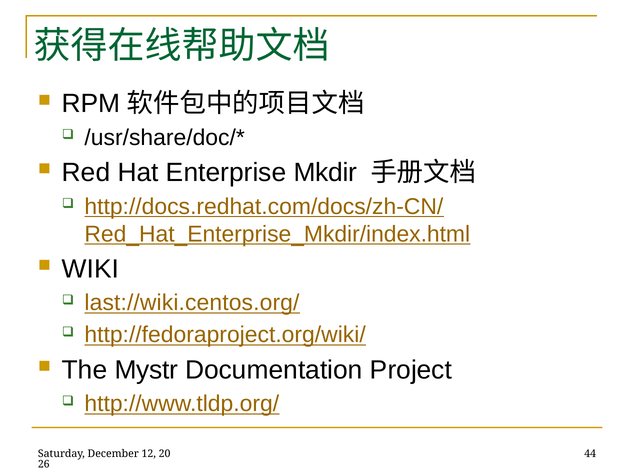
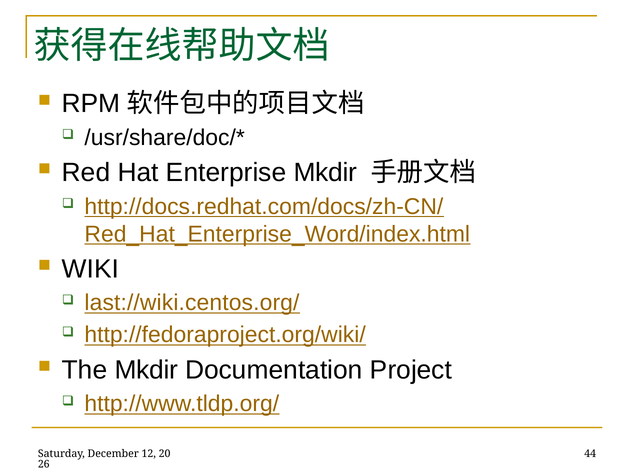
Red_Hat_Enterprise_Mkdir/index.html: Red_Hat_Enterprise_Mkdir/index.html -> Red_Hat_Enterprise_Word/index.html (277, 234)
The Mystr: Mystr -> Mkdir (146, 370)
